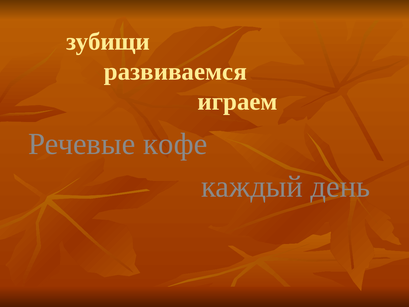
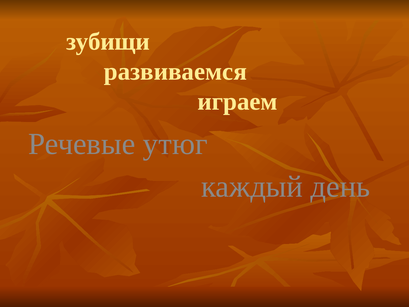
кофе: кофе -> утюг (175, 144)
